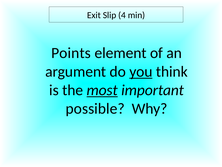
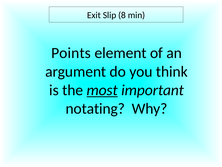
4: 4 -> 8 (122, 15)
you underline: present -> none (141, 71)
possible: possible -> notating (95, 108)
